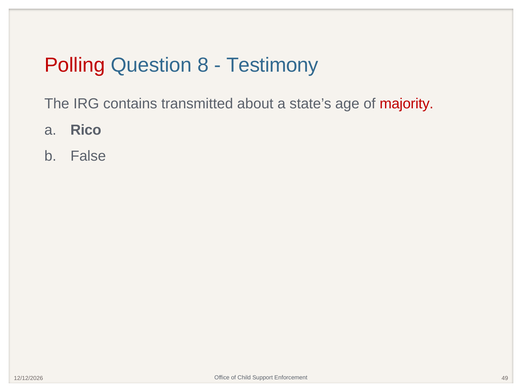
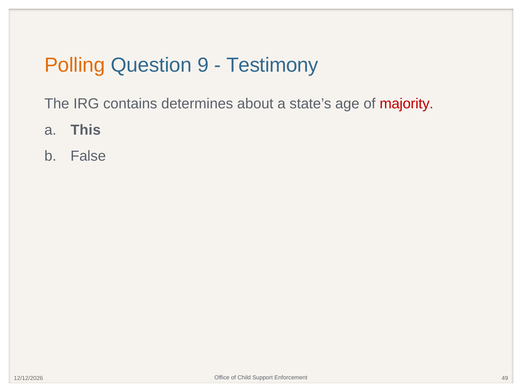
Polling colour: red -> orange (75, 65)
8: 8 -> 9 (203, 65)
transmitted: transmitted -> determines (197, 104)
Rico: Rico -> This (86, 130)
